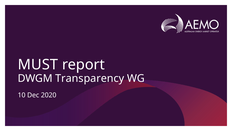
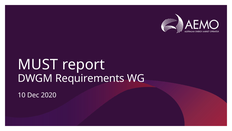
Transparency: Transparency -> Requirements (90, 78)
